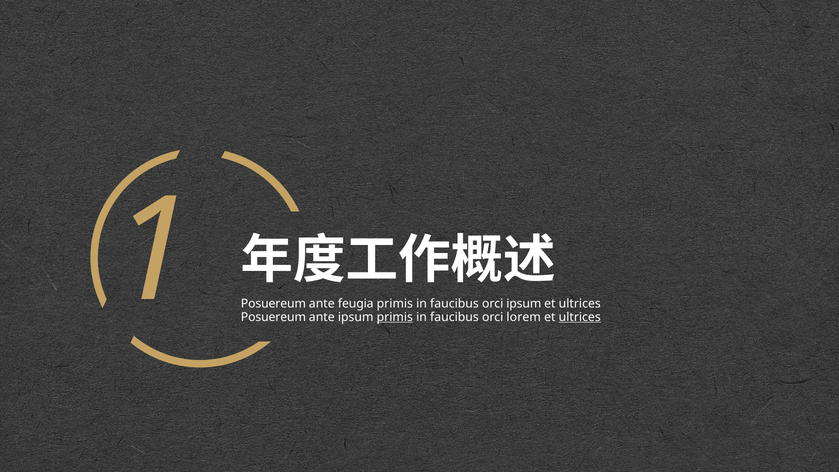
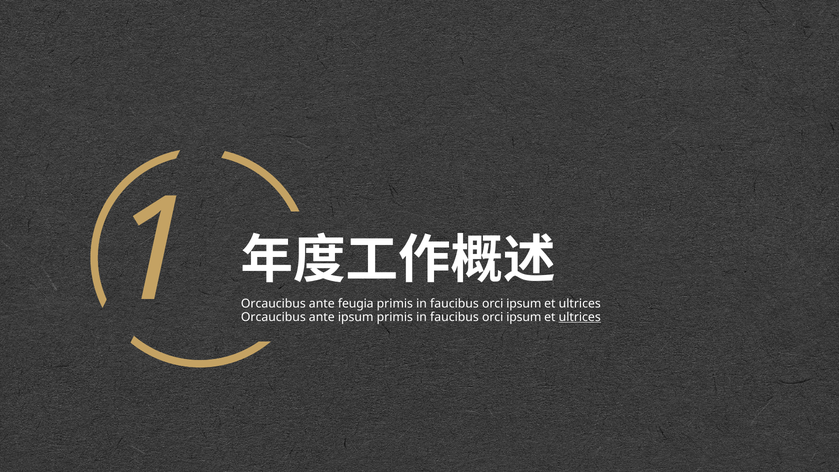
Posuereum: Posuereum -> Orcaucibus (273, 304)
Posuereum: Posuereum -> Orcaucibus (273, 317)
primis underline: present -> none (395, 317)
lorem: lorem -> ipsum (524, 317)
